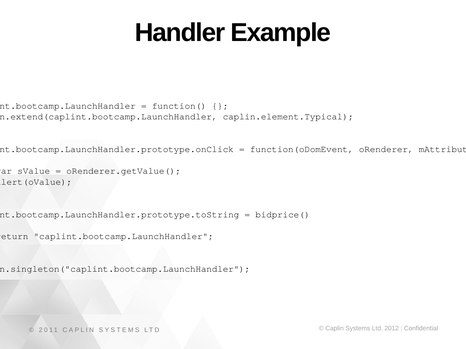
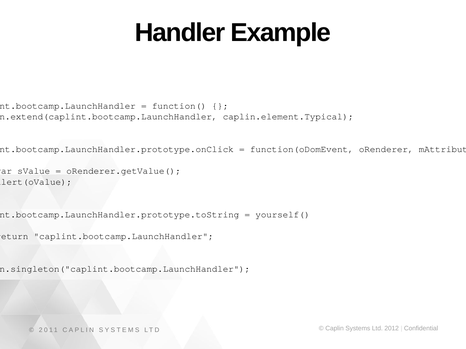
bidprice(: bidprice( -> yourself( (283, 215)
